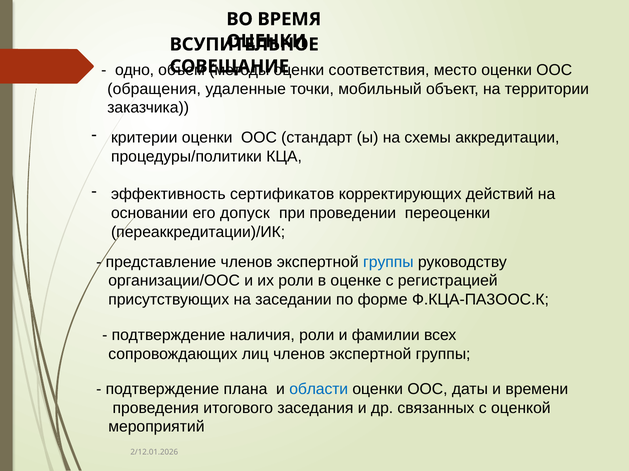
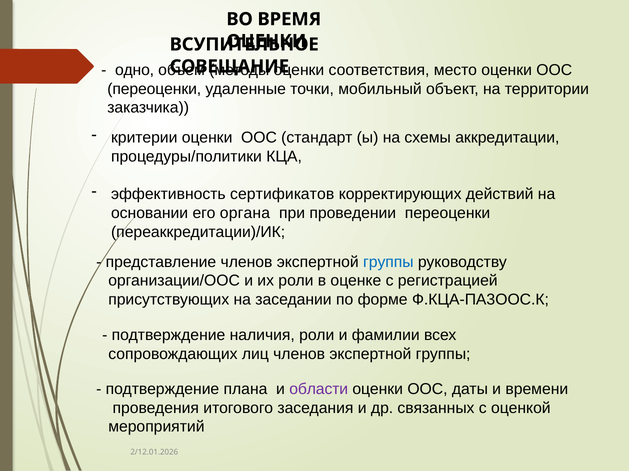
обращения: обращения -> переоценки (154, 89)
допуск: допуск -> органа (245, 213)
области colour: blue -> purple (319, 390)
